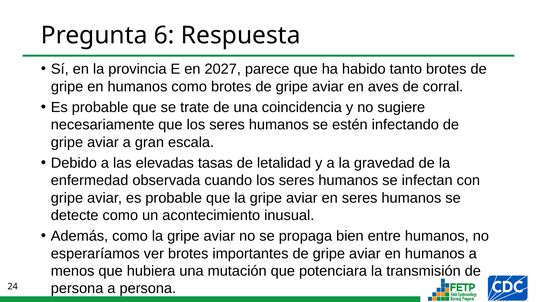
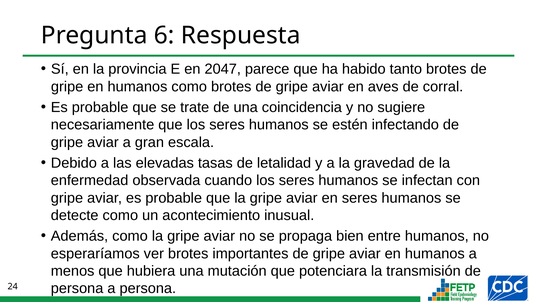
2027: 2027 -> 2047 (223, 69)
